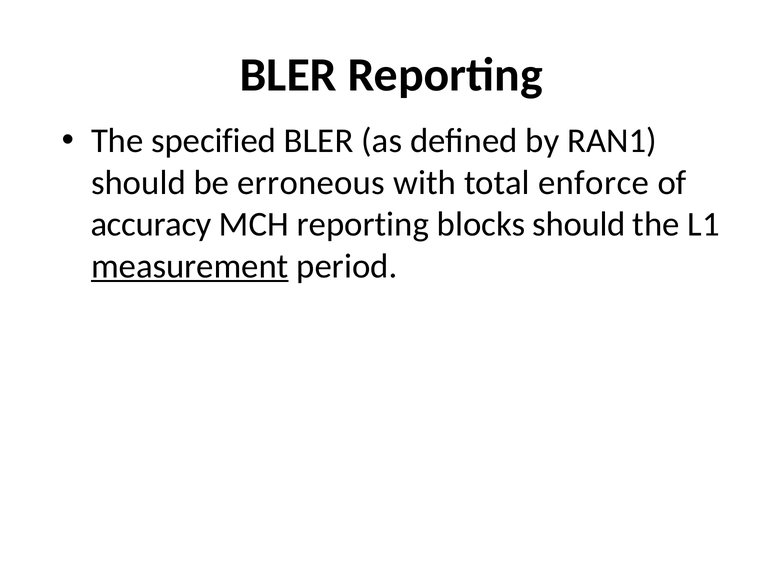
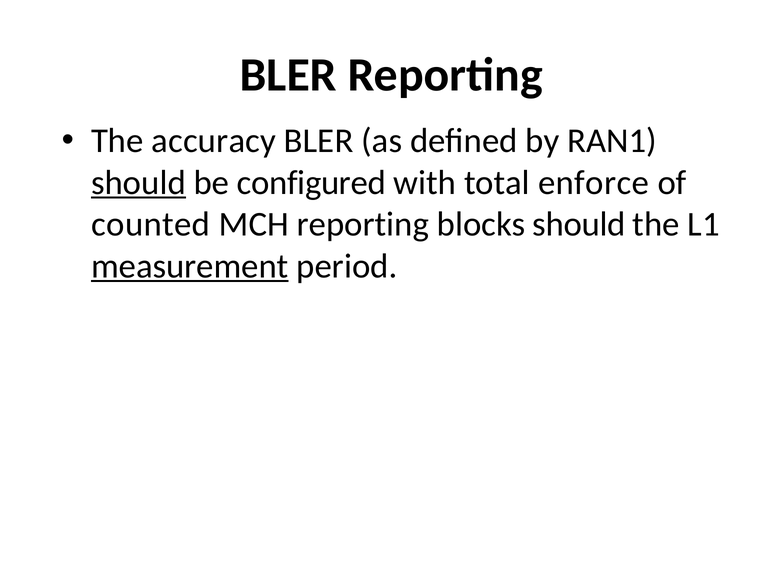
specified: specified -> accuracy (214, 141)
should underline: none -> present (138, 183)
erroneous: erroneous -> configured (311, 183)
accuracy: accuracy -> counted (151, 225)
